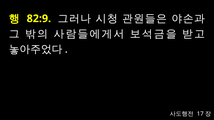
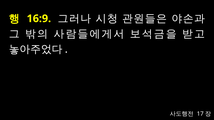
82:9: 82:9 -> 16:9 (39, 19)
